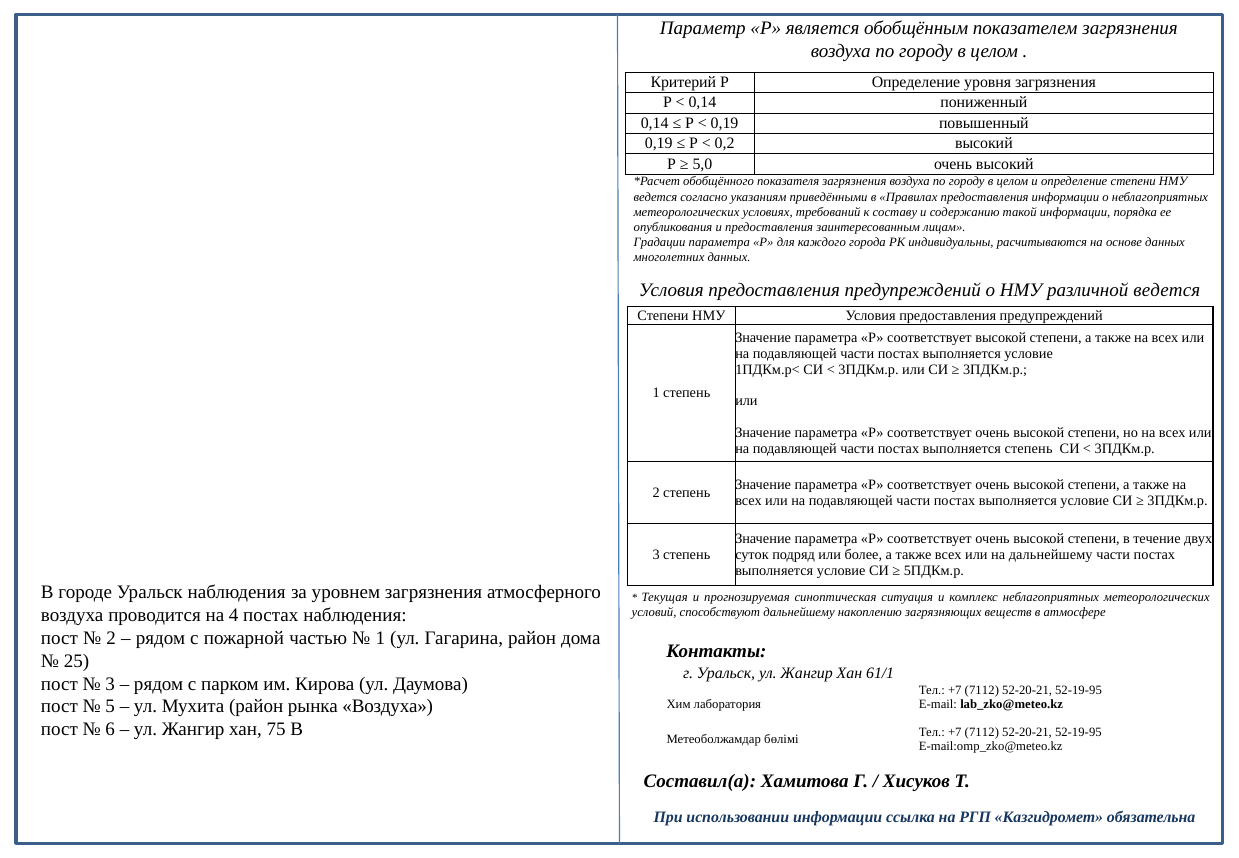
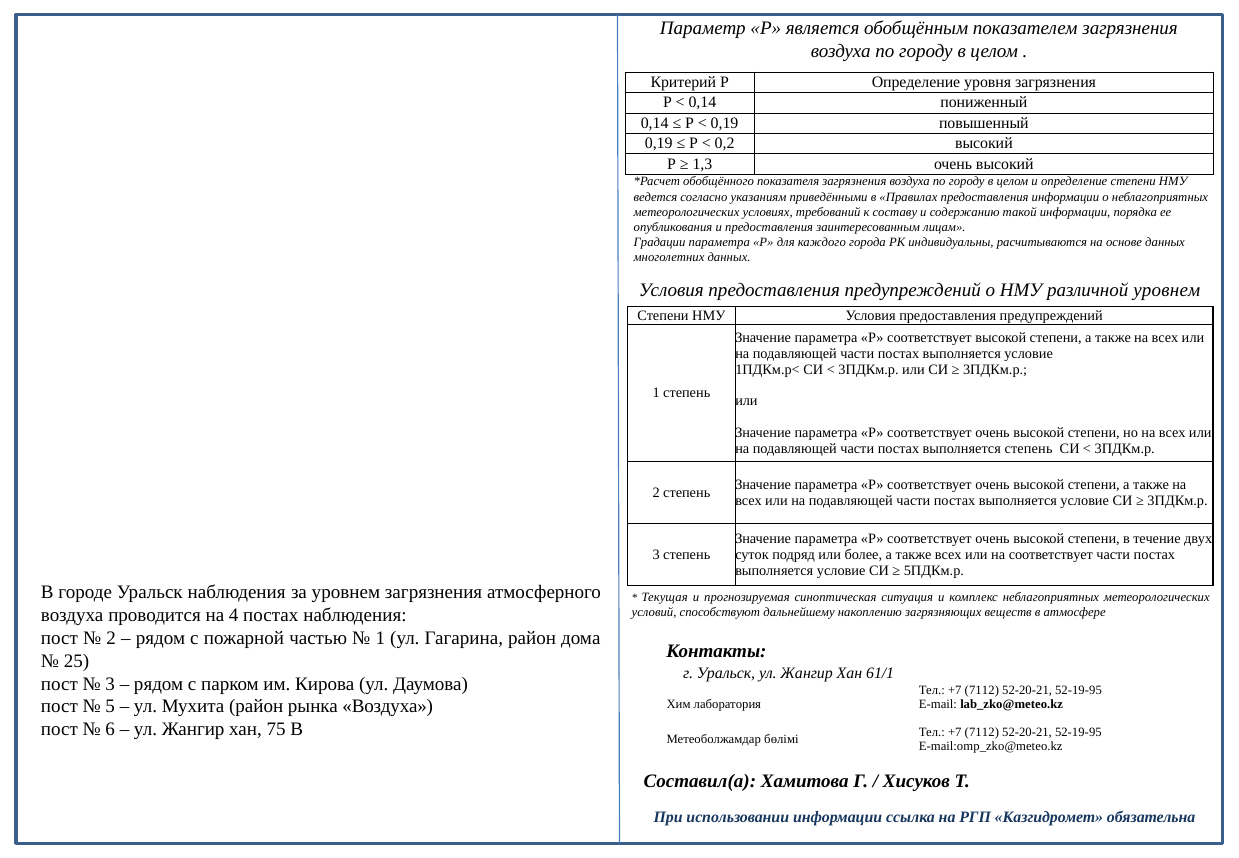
5,0: 5,0 -> 1,3 (702, 164)
различной ведется: ведется -> уровнем (1167, 290)
на дальнейшему: дальнейшему -> соответствует (1051, 555)
